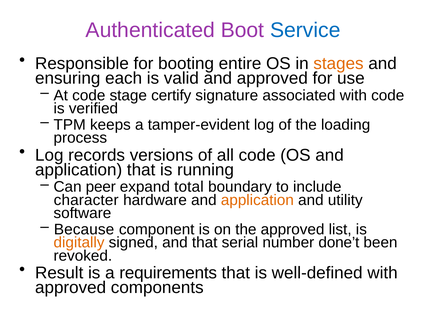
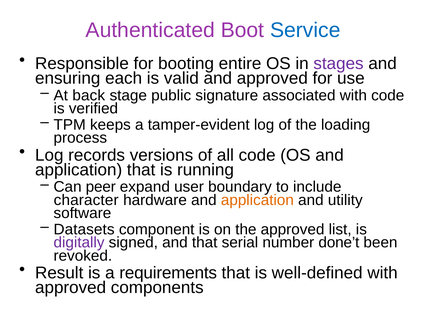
stages colour: orange -> purple (338, 64)
At code: code -> back (89, 95)
certify: certify -> public (171, 95)
total: total -> user (189, 187)
Because: Because -> Datasets (84, 230)
digitally colour: orange -> purple (79, 243)
